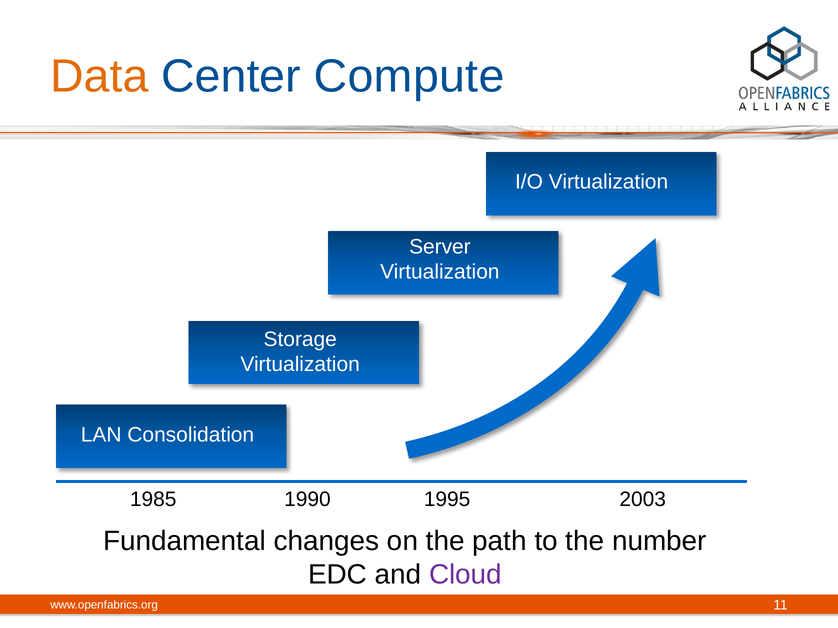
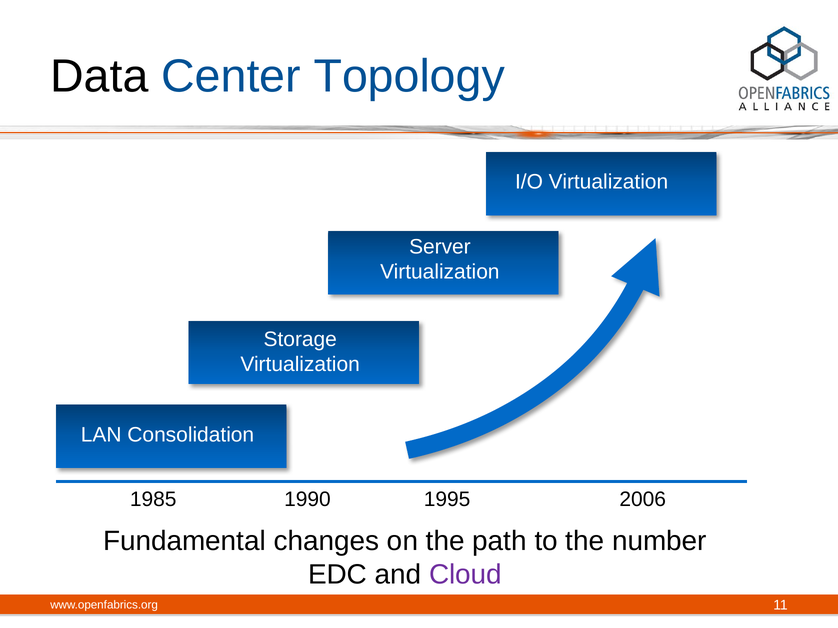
Data colour: orange -> black (99, 77)
Compute: Compute -> Topology (409, 77)
2003: 2003 -> 2006 (643, 500)
